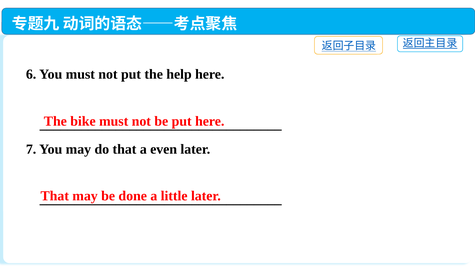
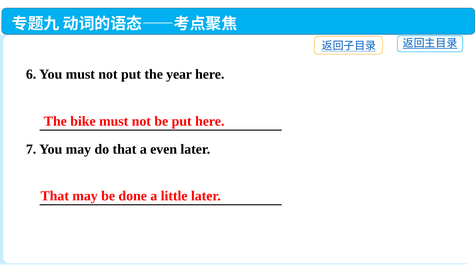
help: help -> year (179, 74)
